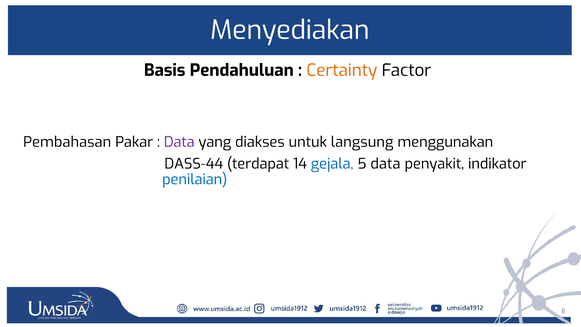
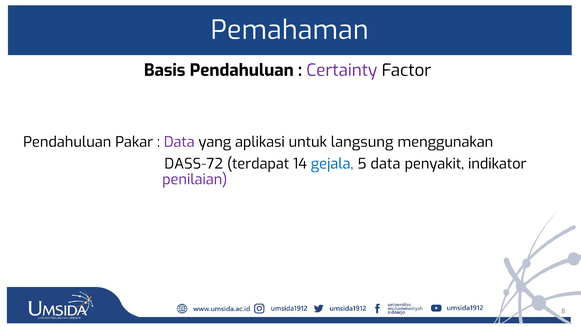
Menyediakan: Menyediakan -> Pemahaman (290, 30)
Certainty colour: orange -> purple (342, 70)
Pembahasan: Pembahasan -> Pendahuluan (67, 142)
diakses: diakses -> aplikasi (260, 142)
DASS-44: DASS-44 -> DASS-72 (194, 164)
penilaian colour: blue -> purple (195, 179)
